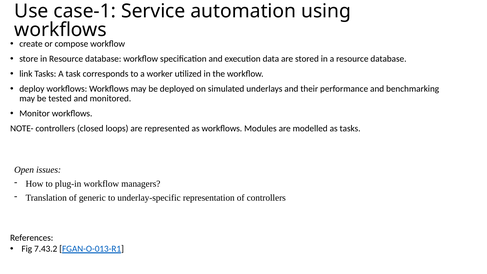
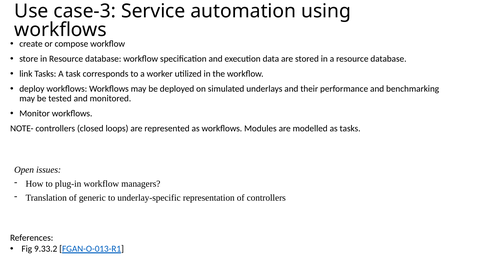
case-1: case-1 -> case-3 (85, 11)
7.43.2: 7.43.2 -> 9.33.2 (46, 249)
